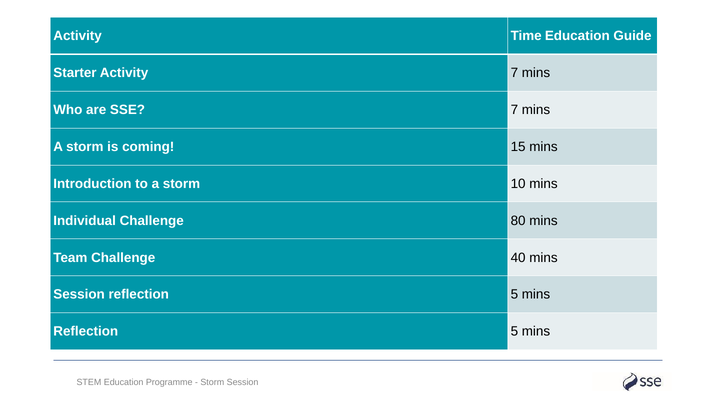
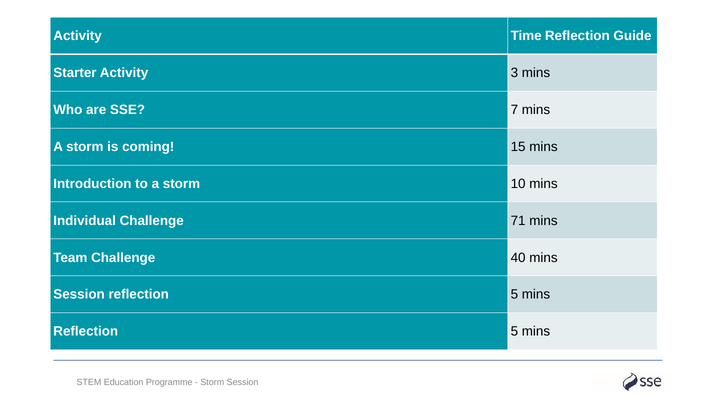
Time Education: Education -> Reflection (577, 36)
Activity 7: 7 -> 3 (514, 73)
80: 80 -> 71 (518, 221)
